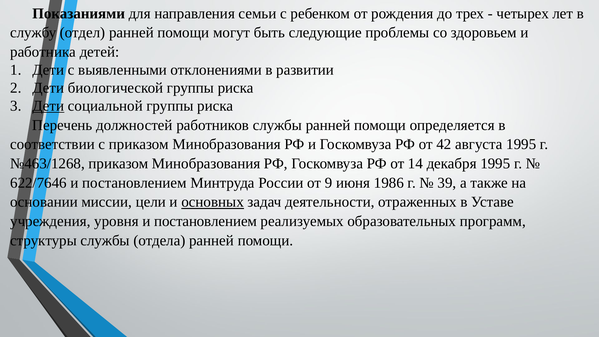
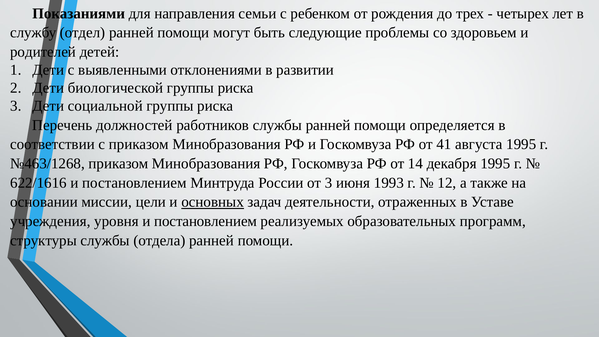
работника: работника -> родителей (43, 52)
Дети underline: present -> none (48, 106)
42: 42 -> 41 (444, 144)
622/7646: 622/7646 -> 622/1616 (38, 183)
от 9: 9 -> 3 (329, 183)
1986: 1986 -> 1993 (389, 183)
39: 39 -> 12 (447, 183)
